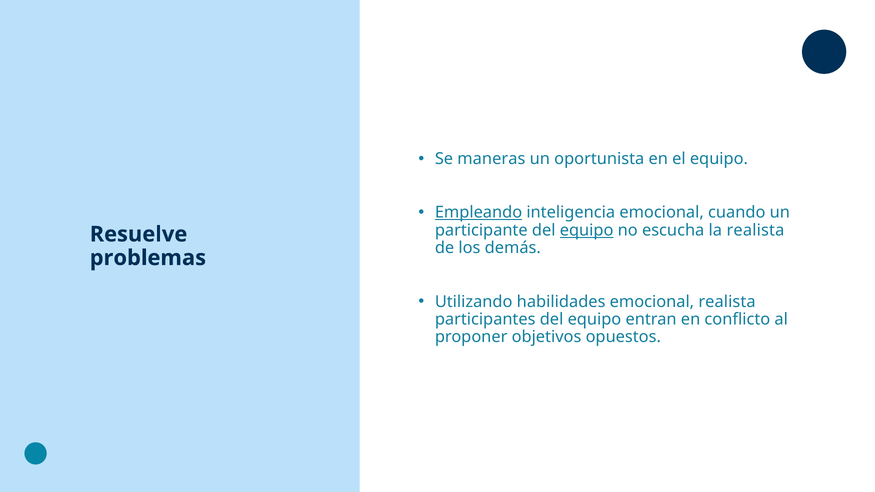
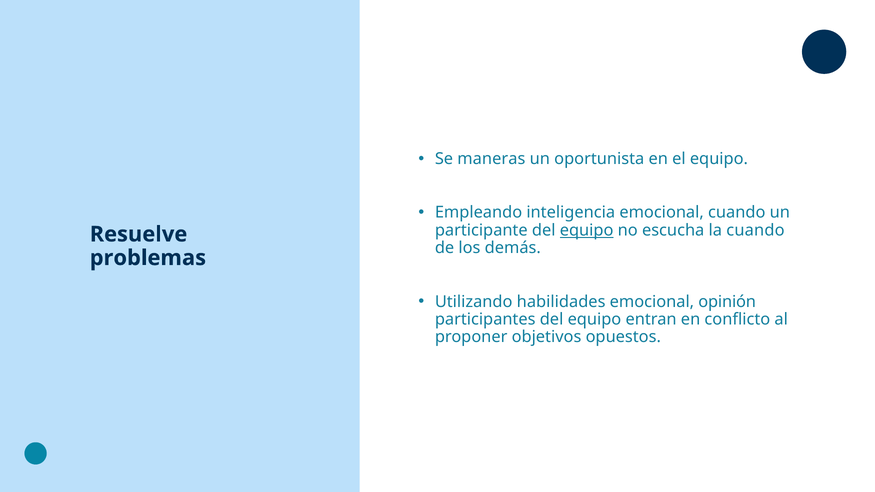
Empleando underline: present -> none (479, 213)
la realista: realista -> cuando (755, 230)
emocional realista: realista -> opinión (727, 302)
